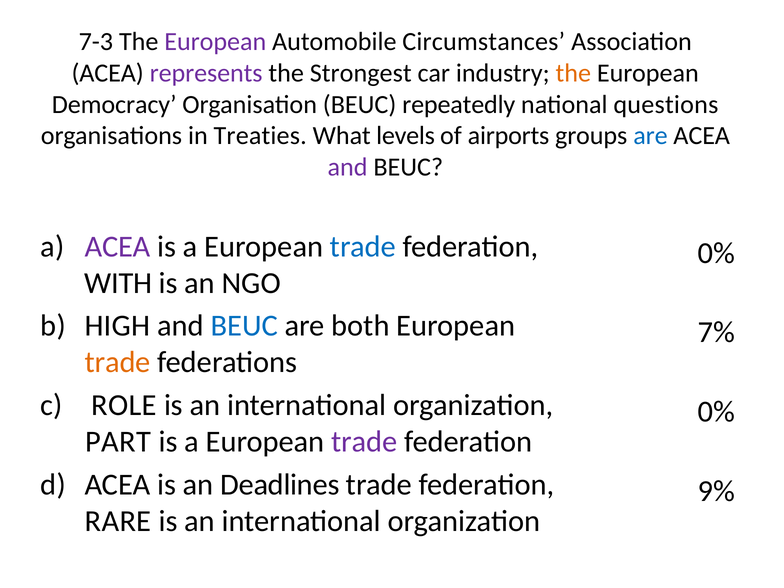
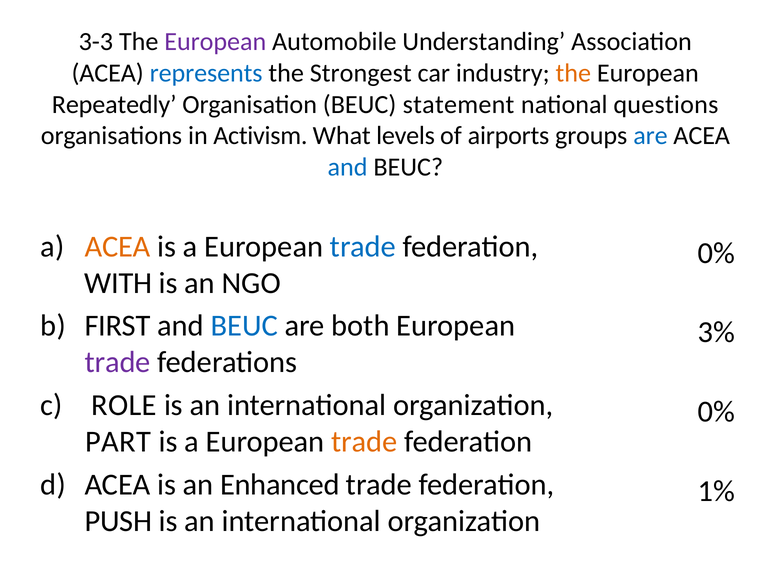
7-3: 7-3 -> 3-3 (96, 42)
Circumstances: Circumstances -> Understanding (484, 42)
represents colour: purple -> blue (206, 73)
Democracy: Democracy -> Repeatedly (114, 104)
repeatedly: repeatedly -> statement (459, 104)
Treaties: Treaties -> Activism (260, 136)
and colour: purple -> blue (348, 167)
ACEA colour: purple -> orange (118, 246)
HIGH: HIGH -> FIRST (118, 326)
7%: 7% -> 3% (716, 332)
trade colour: orange -> purple (118, 362)
trade colour: purple -> orange (364, 442)
Deadlines: Deadlines -> Enhanced (280, 484)
9%: 9% -> 1% (716, 491)
RARE: RARE -> PUSH (118, 521)
